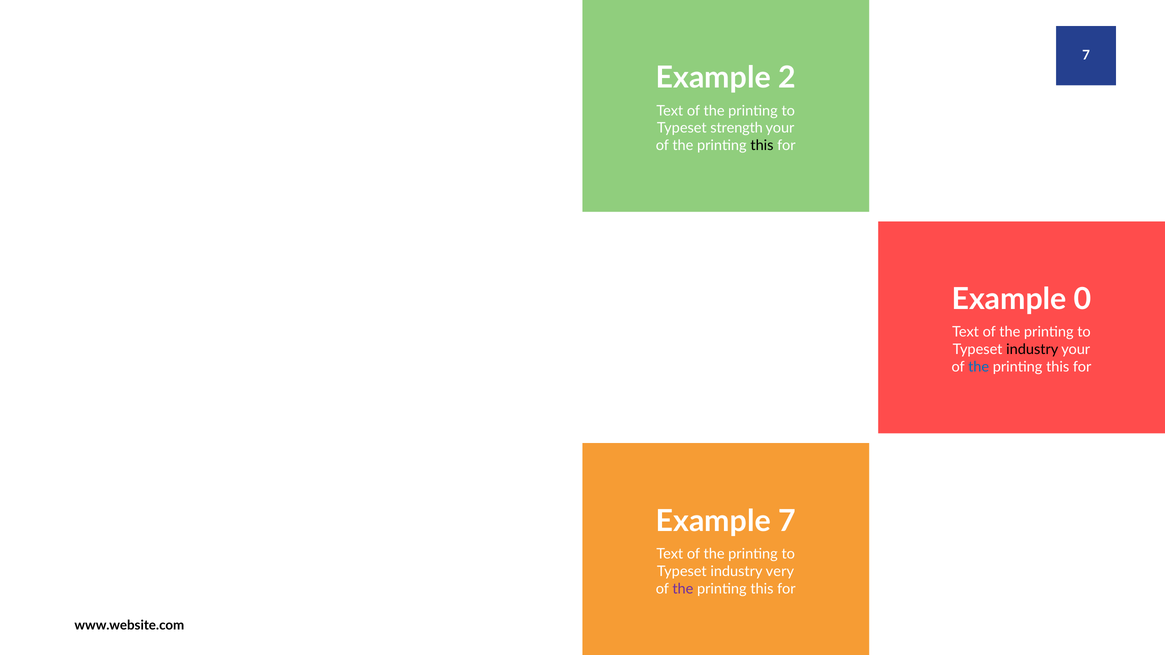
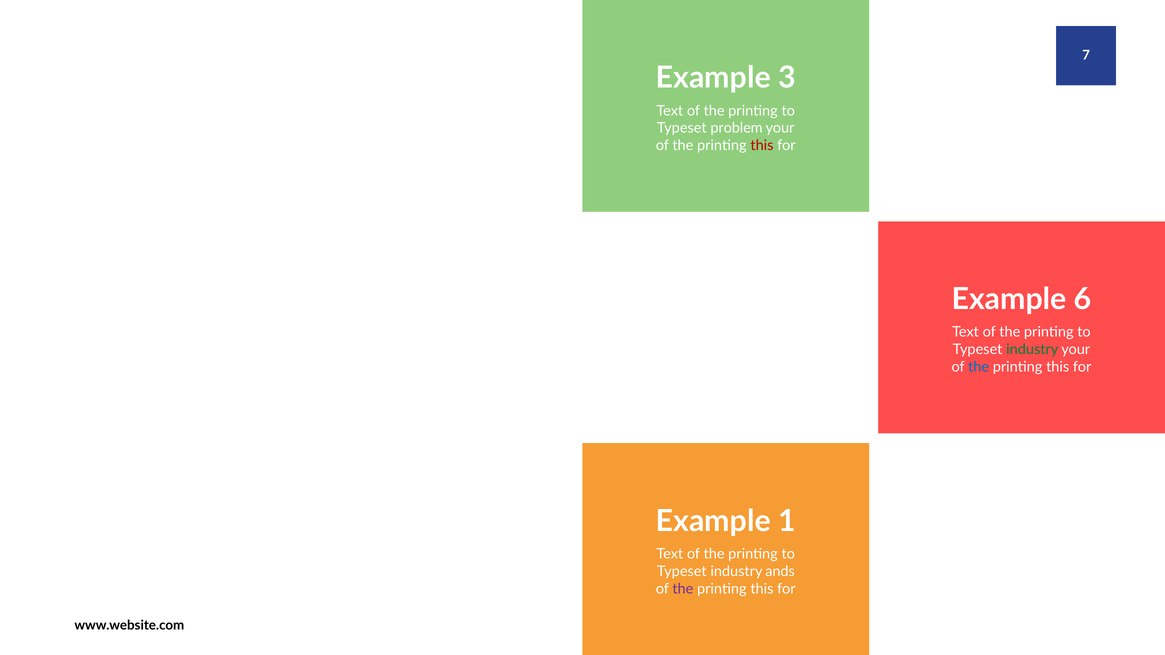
2: 2 -> 3 (787, 78)
strength: strength -> problem (737, 128)
this colour: black -> red (762, 146)
0: 0 -> 6 (1083, 300)
industry colour: black -> green (1032, 350)
Example 7: 7 -> 1 (787, 521)
very: very -> ands (780, 572)
